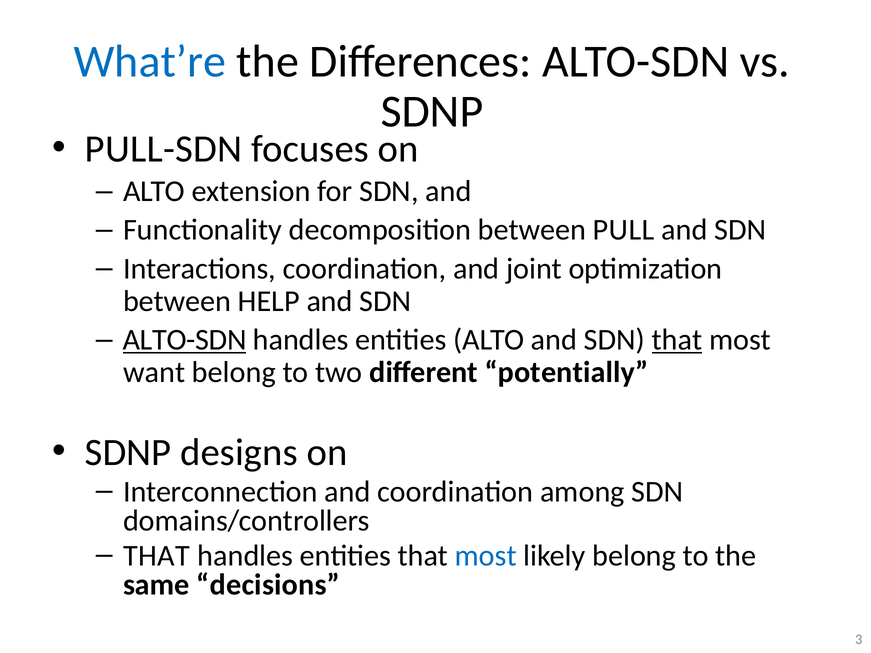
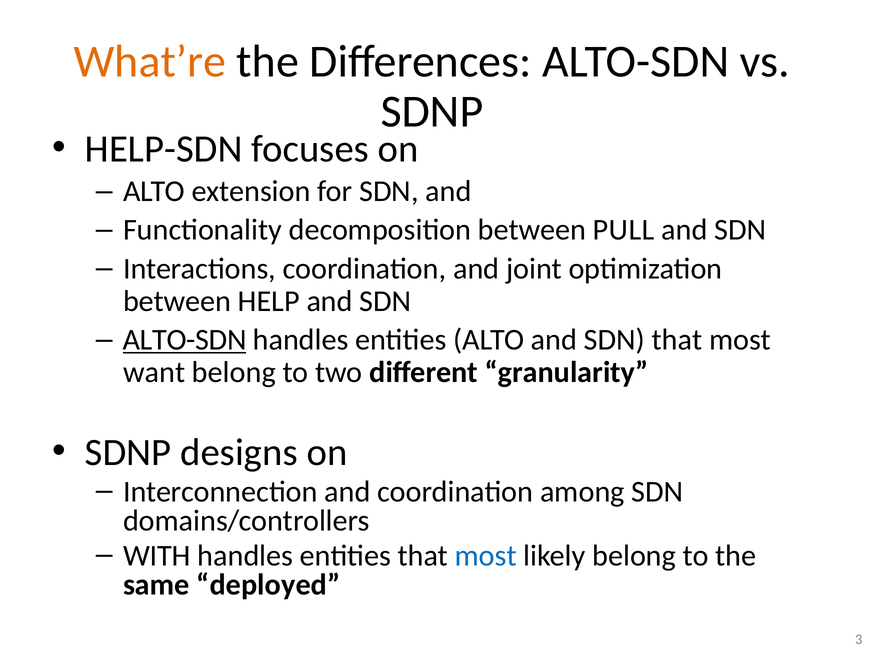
What’re colour: blue -> orange (150, 62)
PULL-SDN: PULL-SDN -> HELP-SDN (164, 149)
that underline: present -> none (677, 340)
potentially: potentially -> granularity (566, 373)
THAT: THAT -> WITH (157, 556)
decisions: decisions -> deployed (268, 585)
